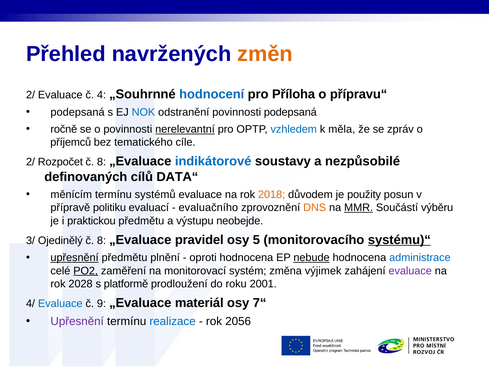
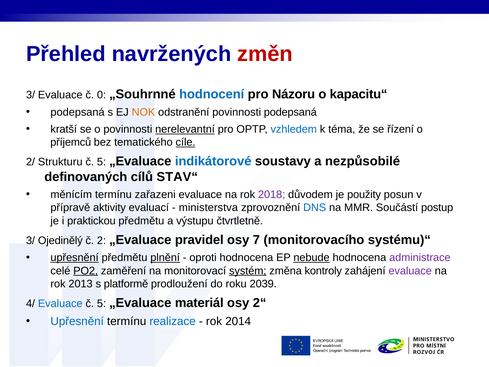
změn colour: orange -> red (265, 54)
2/: 2/ -> 3/ (31, 95)
4: 4 -> 0 (102, 95)
Příloha: Příloha -> Názoru (294, 94)
přípravu“: přípravu“ -> kapacitu“ (359, 94)
NOK colour: blue -> orange (143, 112)
ročně: ročně -> kratší (64, 129)
měla: měla -> téma (342, 129)
zpráv: zpráv -> řízení (401, 129)
cíle underline: none -> present (186, 142)
Rozpočet: Rozpočet -> Strukturu (60, 162)
8: 8 -> 5 (102, 162)
DATA“: DATA“ -> STAV“ (177, 177)
systémů: systémů -> zařazeni (155, 195)
2018 colour: orange -> purple (272, 195)
politiku: politiku -> aktivity (109, 208)
evaluačního: evaluačního -> ministerstva (208, 208)
DNS colour: orange -> blue (315, 208)
MMR underline: present -> none (359, 208)
výběru: výběru -> postup (437, 208)
neobejde: neobejde -> čtvrtletně (240, 221)
8: 8 -> 2 (102, 240)
5: 5 -> 7 (256, 240)
systému)“ underline: present -> none (399, 240)
plnění underline: none -> present (165, 258)
administrace colour: blue -> purple (420, 258)
systém underline: none -> present (248, 271)
výjimek: výjimek -> kontroly (323, 271)
2028: 2028 -> 2013 (81, 284)
2001: 2001 -> 2039 (263, 284)
9: 9 -> 5 (102, 303)
7“: 7“ -> 2“ (260, 303)
Upřesnění colour: purple -> blue (77, 321)
2056: 2056 -> 2014 (238, 321)
